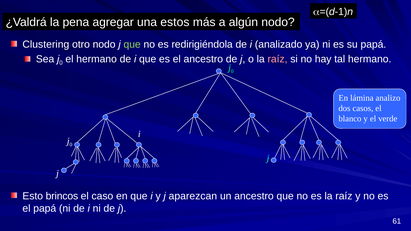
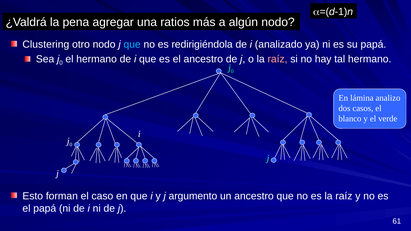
estos: estos -> ratios (175, 22)
que colour: light green -> light blue (132, 45)
brincos: brincos -> forman (62, 196)
aparezcan: aparezcan -> argumento (193, 196)
